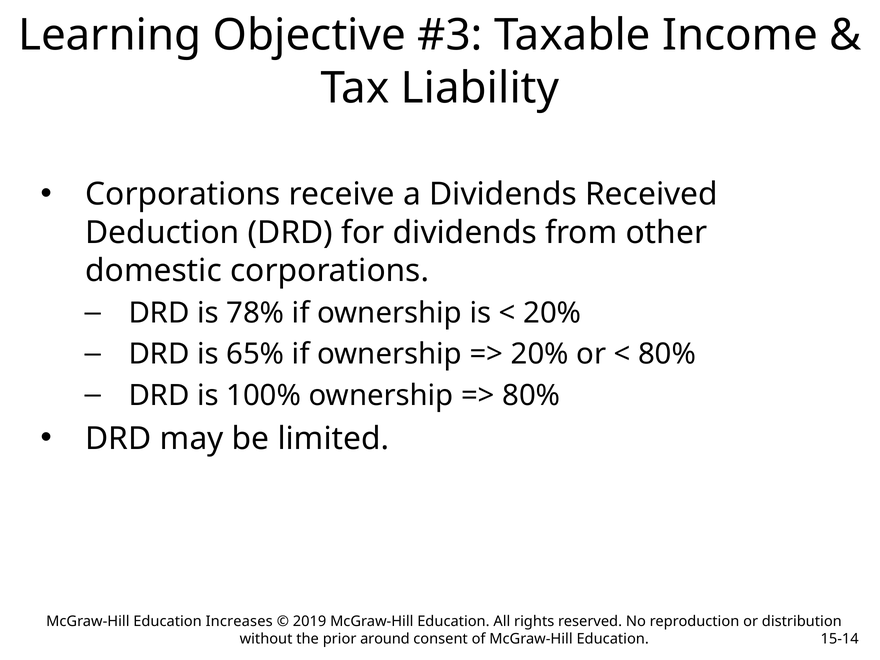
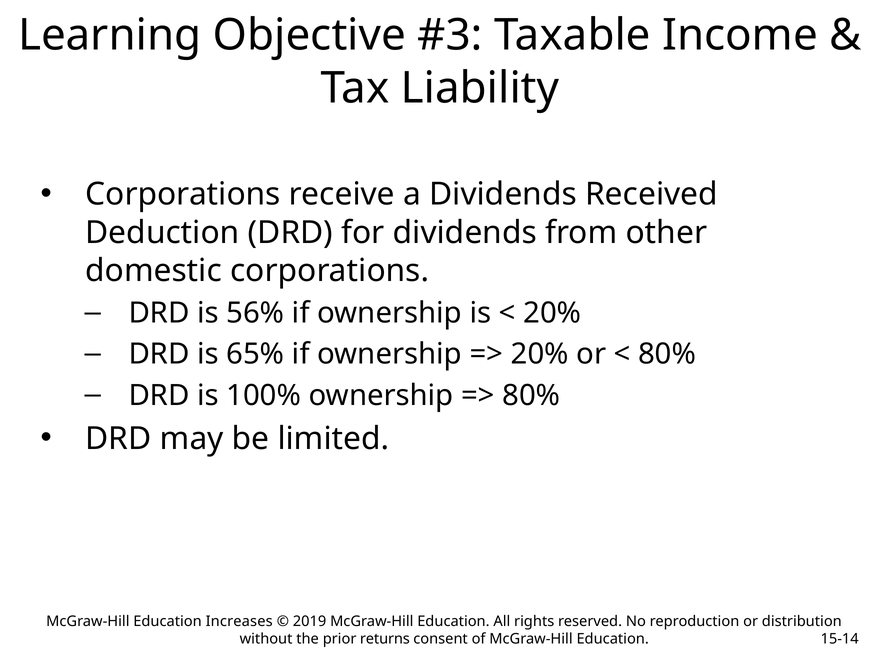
78%: 78% -> 56% (255, 313)
around: around -> returns (385, 639)
